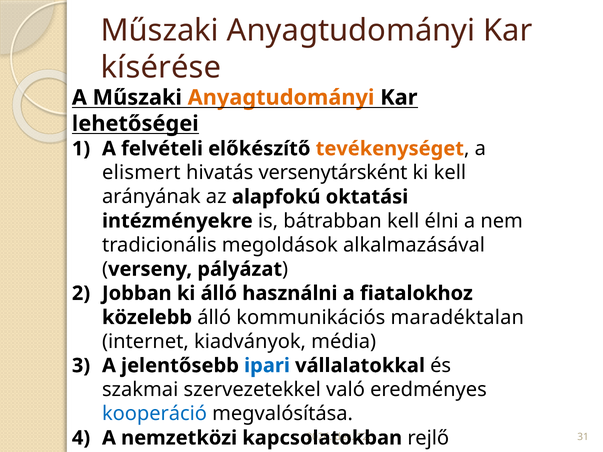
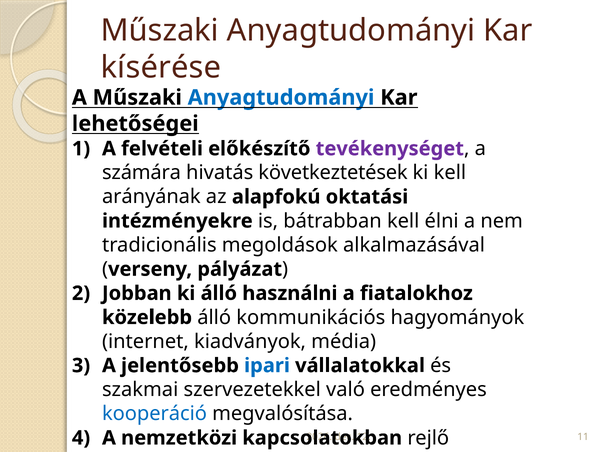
Anyagtudományi colour: orange -> blue (281, 98)
tevékenységet colour: orange -> purple (390, 149)
elismert: elismert -> számára (142, 173)
versenytársként: versenytársként -> következtetések (333, 173)
maradéktalan: maradéktalan -> hagyományok (457, 318)
31: 31 -> 11 (583, 437)
